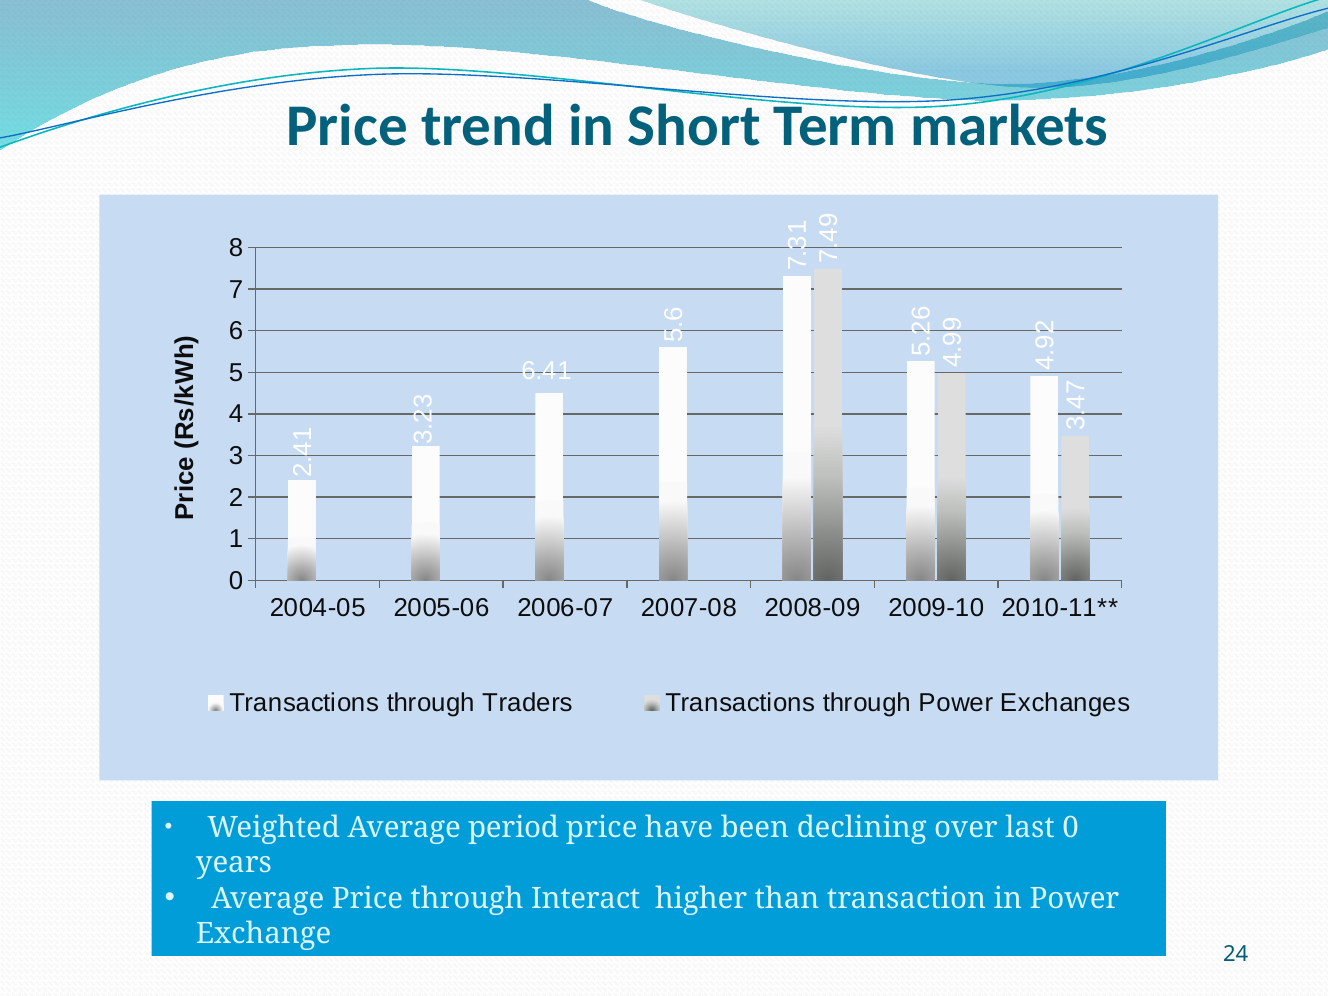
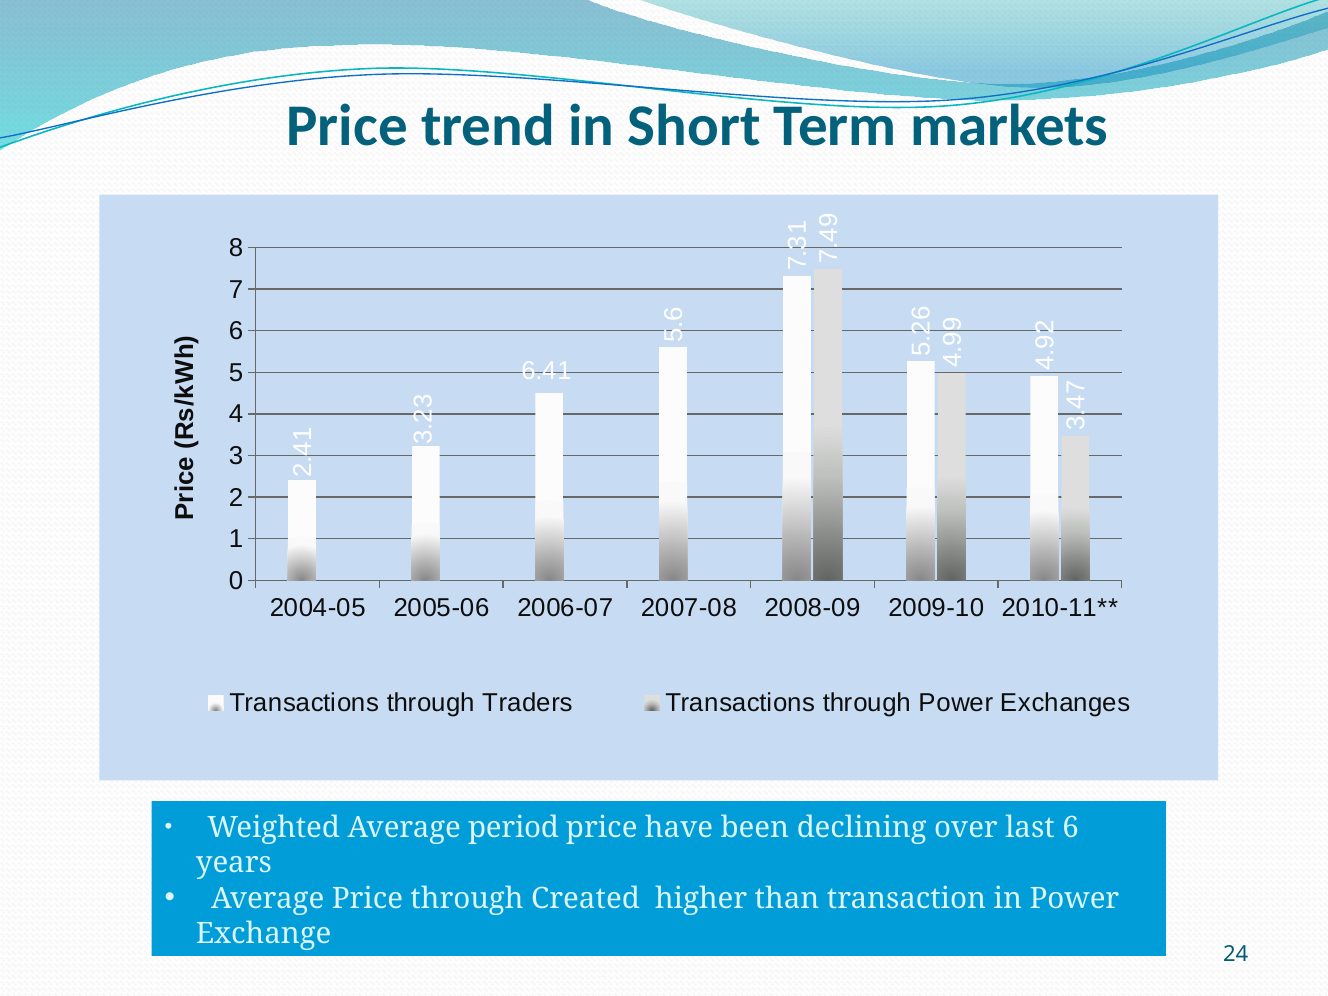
last 0: 0 -> 6 (1071, 828)
Interact: Interact -> Created (586, 898)
